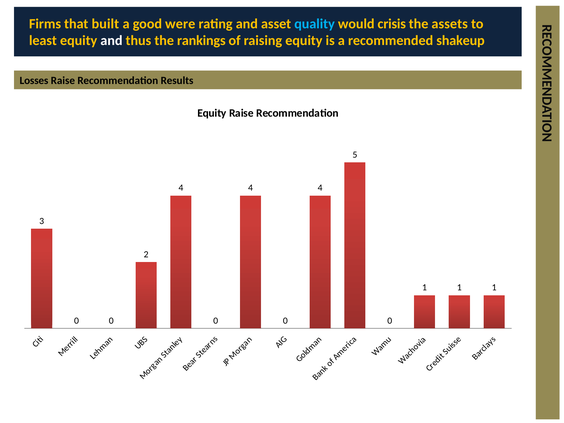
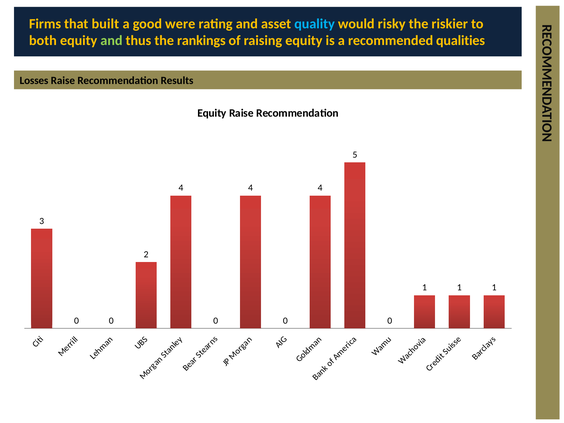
crisis: crisis -> risky (392, 24)
assets: assets -> riskier (450, 24)
least: least -> both (43, 41)
and colour: white -> light green (111, 41)
shakeup: shakeup -> qualities (461, 41)
